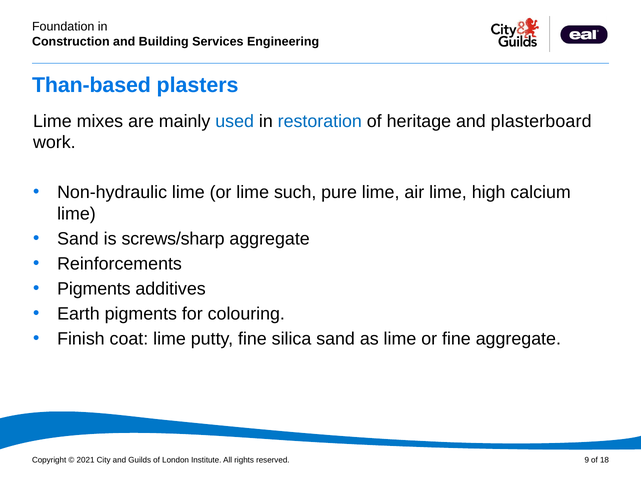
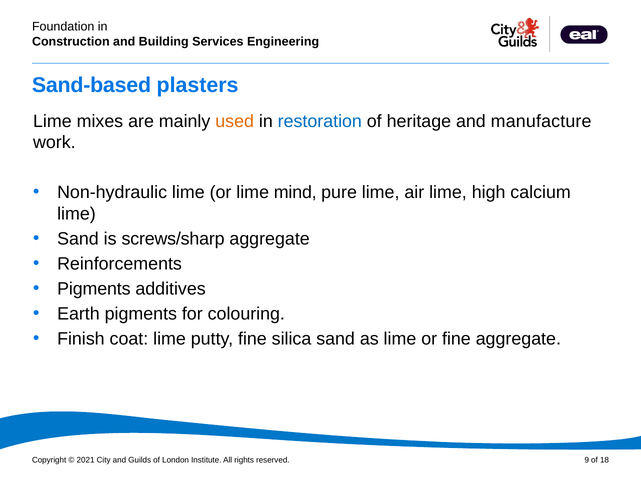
Than-based: Than-based -> Sand-based (91, 85)
used colour: blue -> orange (235, 121)
plasterboard: plasterboard -> manufacture (541, 121)
such: such -> mind (295, 192)
